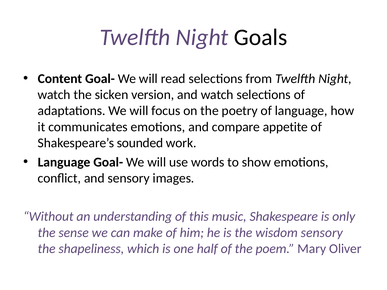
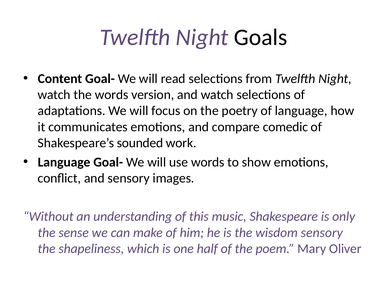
the sicken: sicken -> words (112, 95)
appetite: appetite -> comedic (285, 127)
